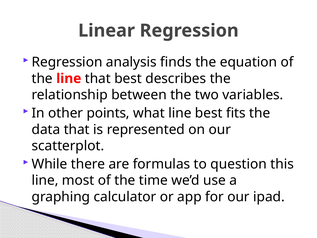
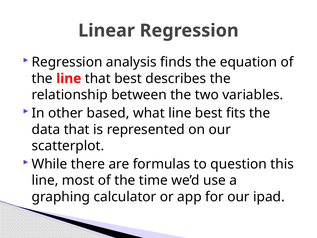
points: points -> based (108, 113)
